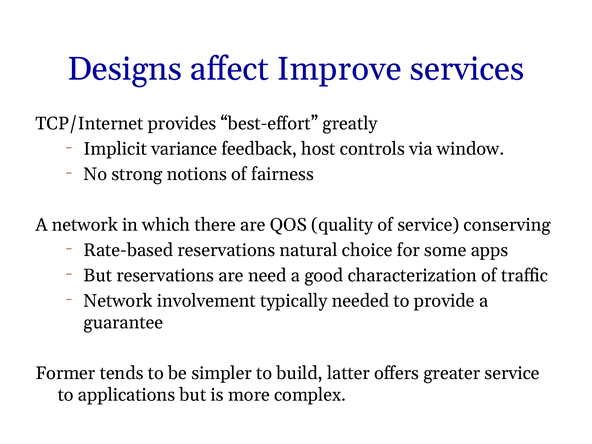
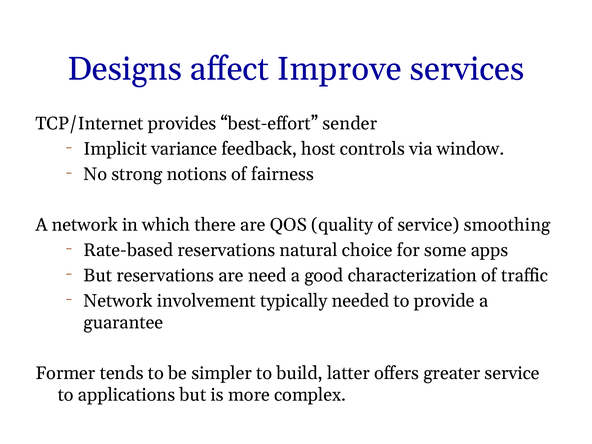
greatly: greatly -> sender (350, 124)
conserving: conserving -> smoothing (507, 225)
